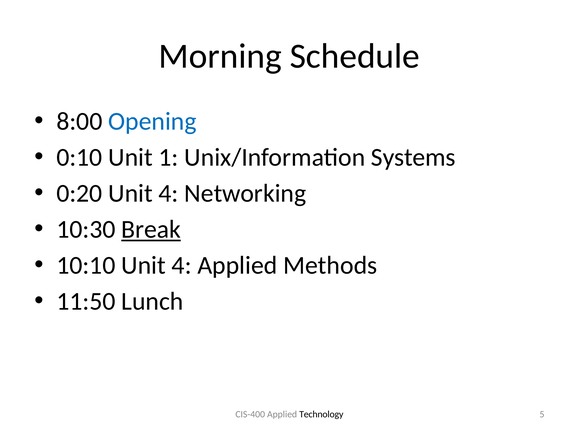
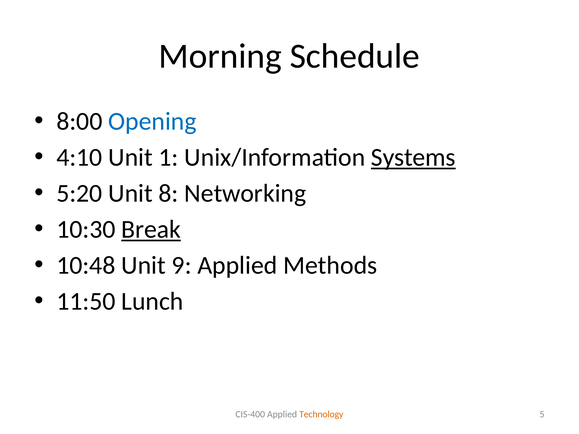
0:10: 0:10 -> 4:10 (79, 157)
Systems underline: none -> present (413, 157)
0:20: 0:20 -> 5:20 (79, 193)
4: 4 -> 8 (169, 193)
10:10: 10:10 -> 10:48 (86, 266)
4: 4 -> 9 (182, 266)
Technology colour: black -> orange (321, 415)
